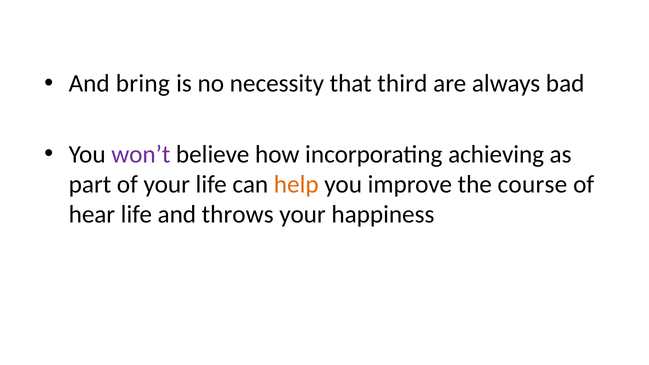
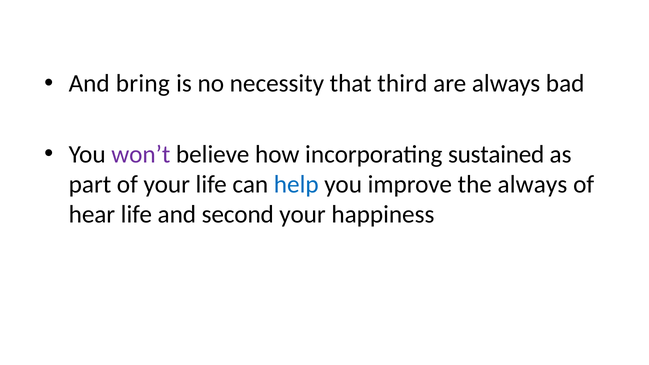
achieving: achieving -> sustained (496, 154)
help colour: orange -> blue (296, 184)
the course: course -> always (532, 184)
throws: throws -> second (238, 215)
